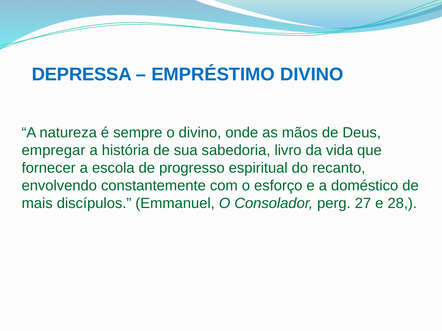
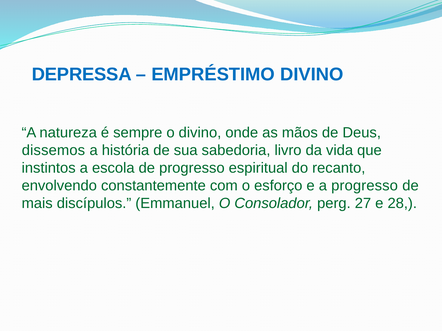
empregar: empregar -> dissemos (53, 151)
fornecer: fornecer -> instintos (49, 168)
a doméstico: doméstico -> progresso (365, 186)
